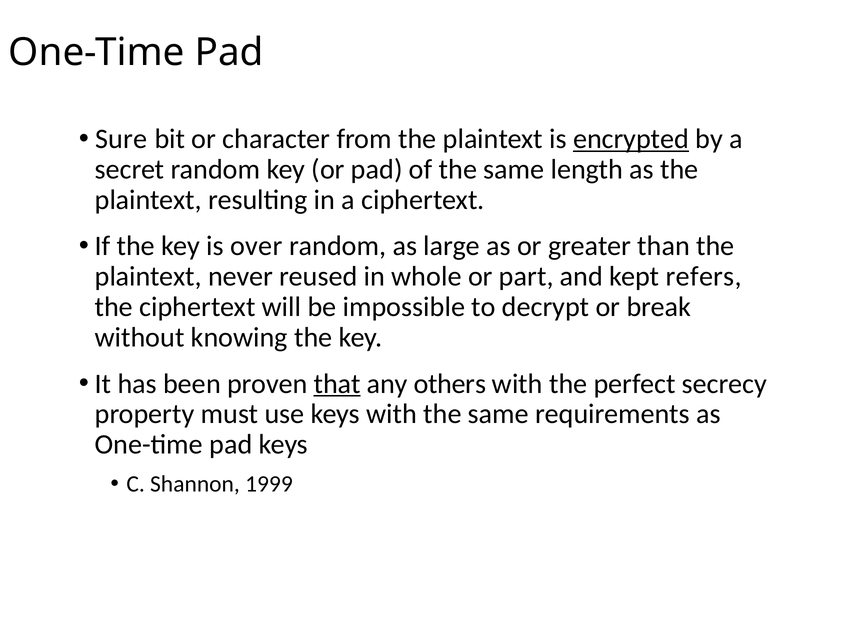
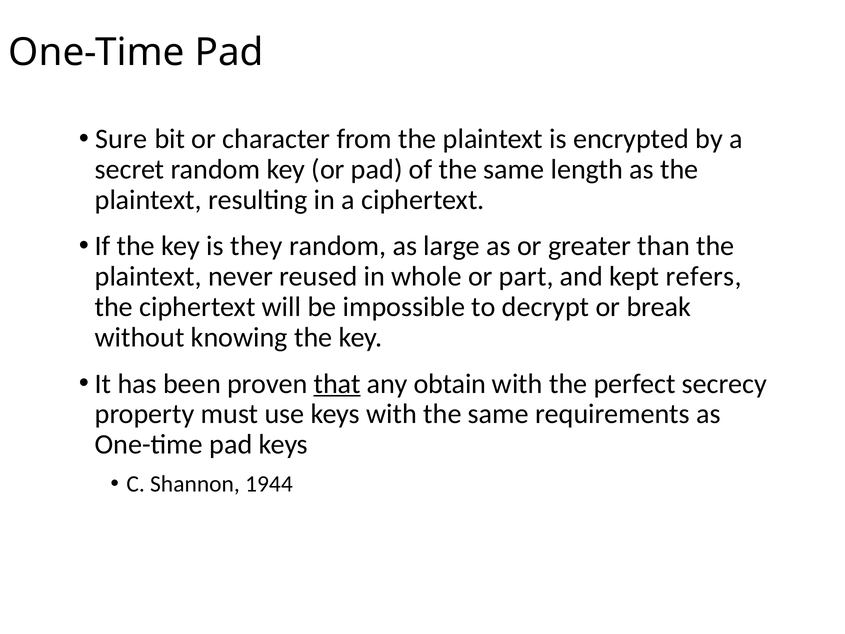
encrypted underline: present -> none (631, 139)
over: over -> they (256, 246)
others: others -> obtain (450, 384)
1999: 1999 -> 1944 (269, 484)
